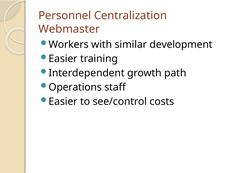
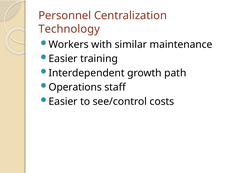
Webmaster: Webmaster -> Technology (69, 29)
development: development -> maintenance (181, 44)
